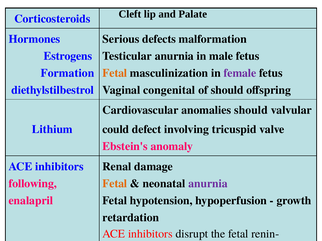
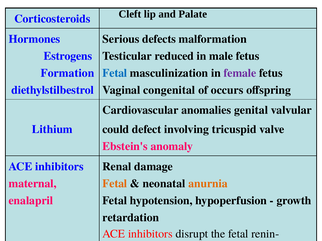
Testicular anurnia: anurnia -> reduced (174, 56)
Fetal colour: orange -> blue (115, 73)
of should: should -> occurs (227, 90)
anomalies should: should -> genital (251, 110)
following: following -> maternal (33, 184)
anurnia colour: purple -> orange (208, 184)
